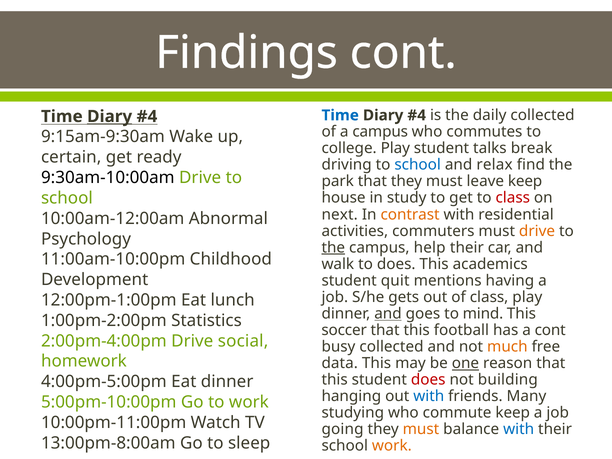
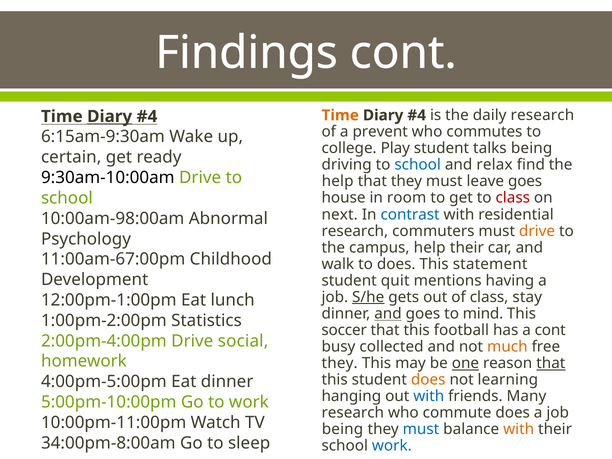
Time colour: blue -> orange (340, 115)
daily collected: collected -> research (542, 115)
a campus: campus -> prevent (380, 132)
9:15am-9:30am: 9:15am-9:30am -> 6:15am-9:30am (103, 137)
talks break: break -> being (532, 148)
park: park -> help (338, 181)
leave keep: keep -> goes (525, 181)
study: study -> room (407, 198)
contrast colour: orange -> blue (410, 214)
10:00am-12:00am: 10:00am-12:00am -> 10:00am-98:00am (113, 218)
activities: activities -> research (355, 231)
the underline: present -> none (333, 248)
11:00am-10:00pm: 11:00am-10:00pm -> 11:00am-67:00pm (113, 259)
academics: academics -> statement (490, 264)
S/he underline: none -> present (368, 297)
class play: play -> stay (527, 297)
data: data -> they (340, 363)
that underline: none -> present (551, 363)
does colour: red -> orange (428, 380)
building: building -> learning (508, 380)
studying: studying -> research (353, 413)
commute keep: keep -> does (513, 413)
going: going -> being (343, 429)
must colour: orange -> blue (421, 429)
with colour: blue -> orange (519, 429)
13:00pm-8:00am: 13:00pm-8:00am -> 34:00pm-8:00am (108, 443)
work colour: orange -> blue (392, 446)
